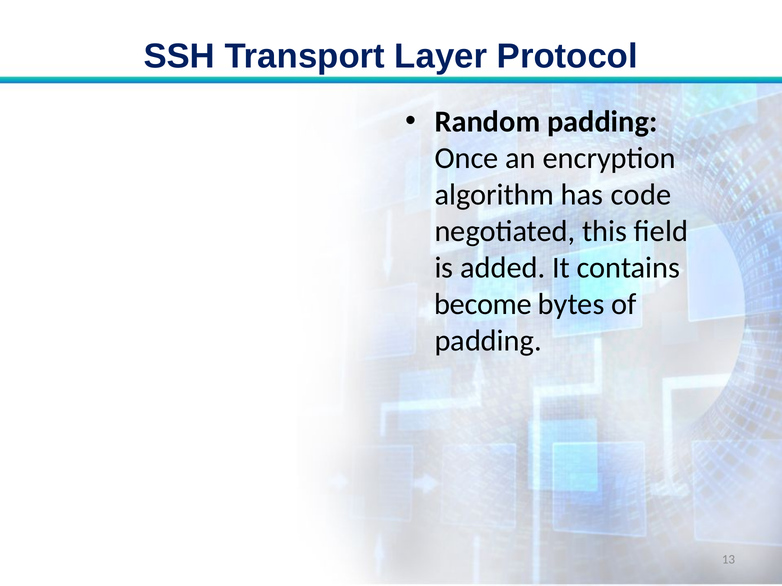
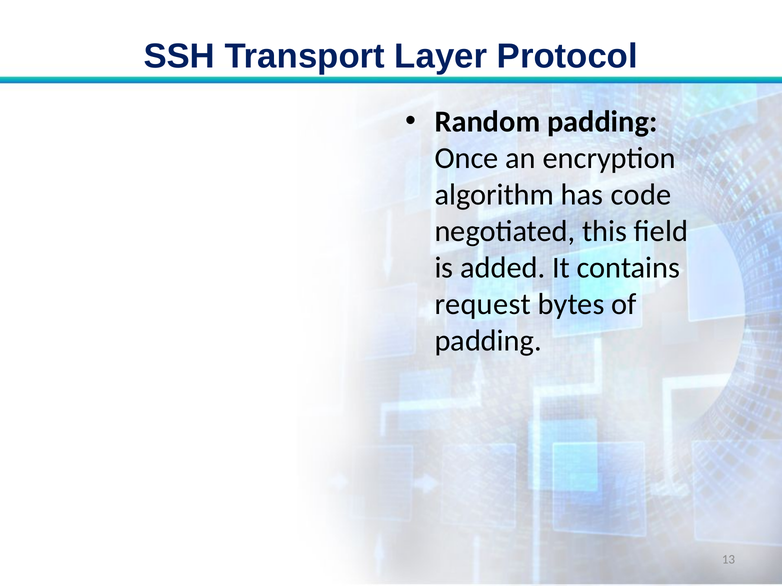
become: become -> request (483, 305)
